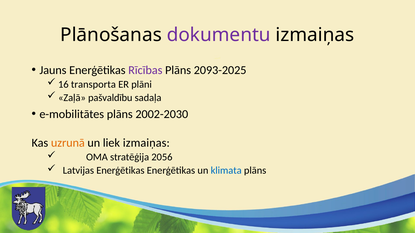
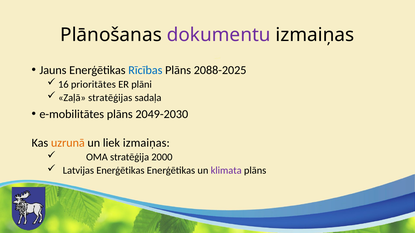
Rīcības colour: purple -> blue (145, 70)
2093-2025: 2093-2025 -> 2088-2025 (220, 70)
transporta: transporta -> prioritātes (93, 84)
pašvaldību: pašvaldību -> stratēģijas (110, 98)
2002-2030: 2002-2030 -> 2049-2030 (162, 114)
2056: 2056 -> 2000 (162, 157)
klimata colour: blue -> purple (226, 171)
